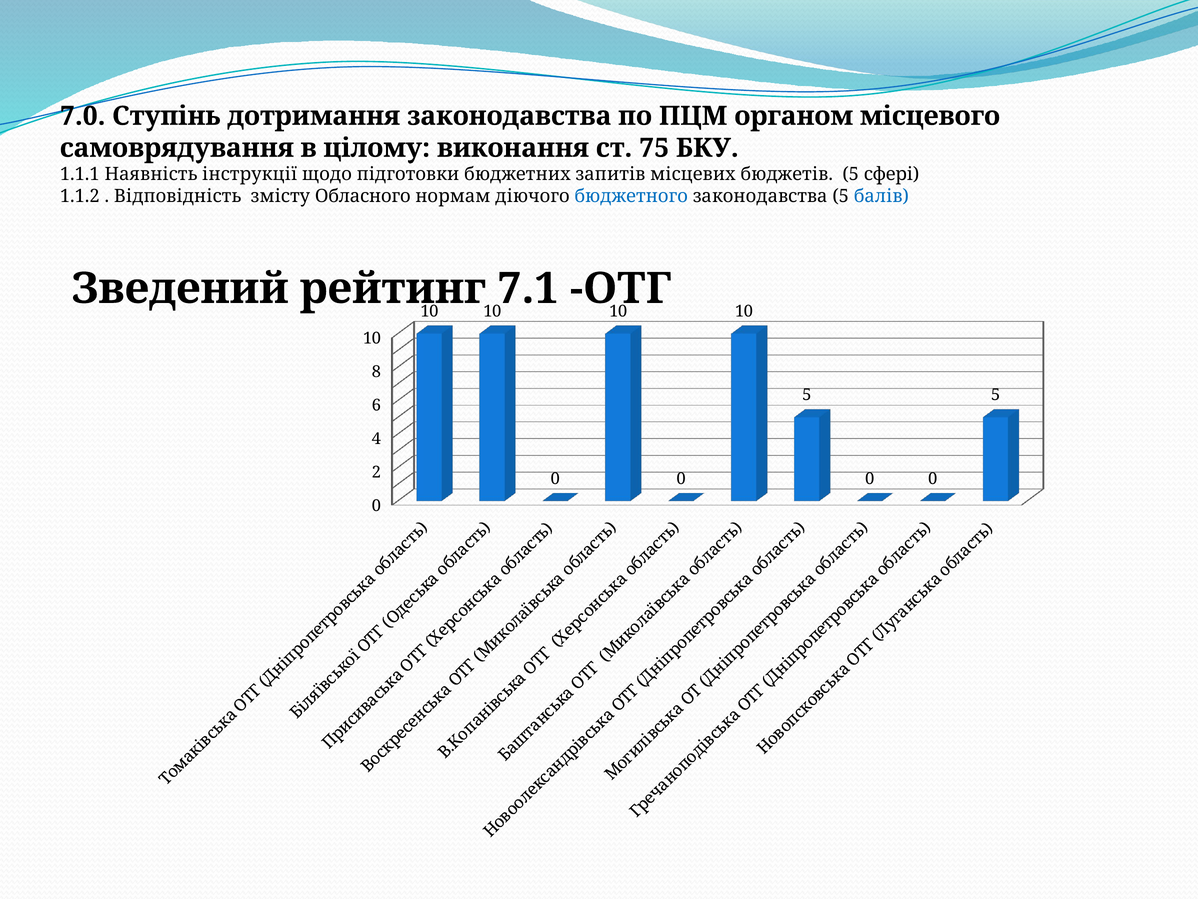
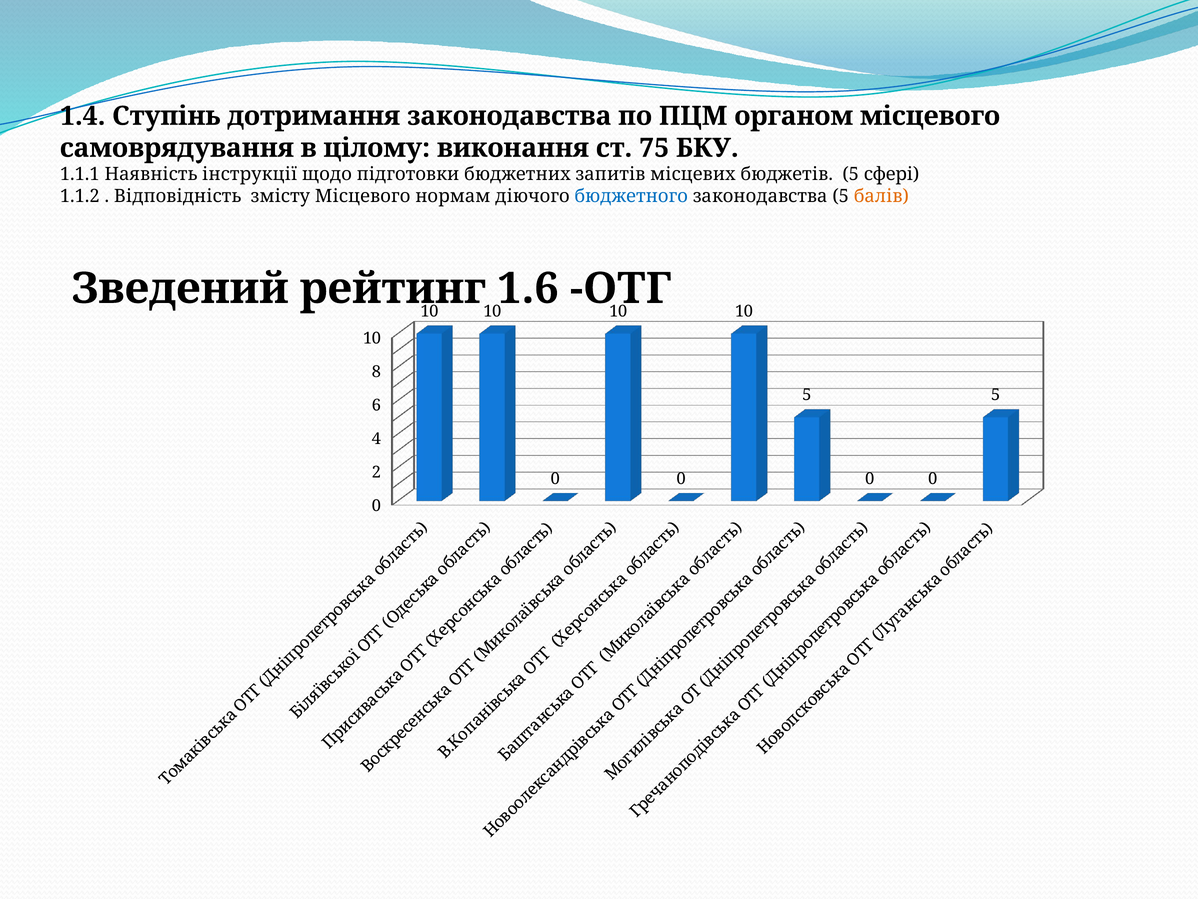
7.0: 7.0 -> 1.4 (83, 116)
змісту Обласного: Обласного -> Місцевого (363, 196)
балів colour: blue -> orange (881, 196)
7.1: 7.1 -> 1.6 (528, 288)
